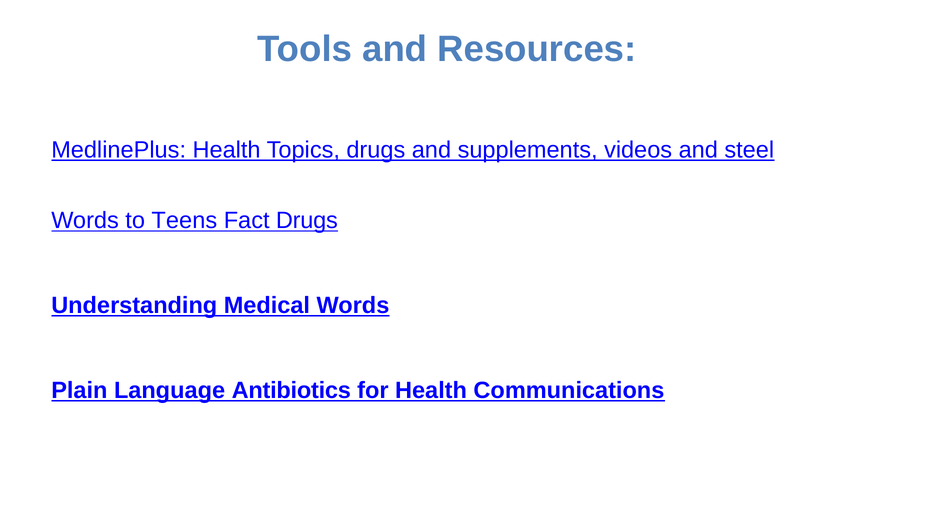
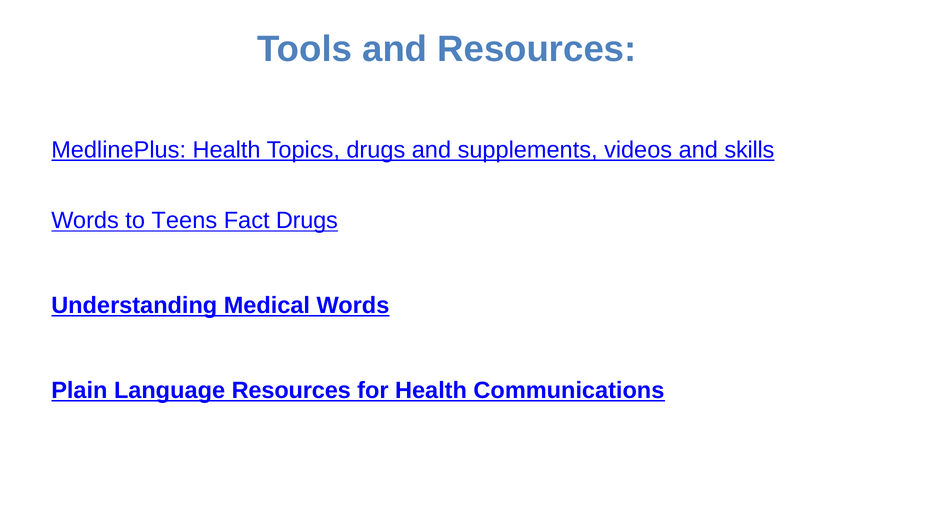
steel: steel -> skills (749, 150)
Language Antibiotics: Antibiotics -> Resources (291, 390)
